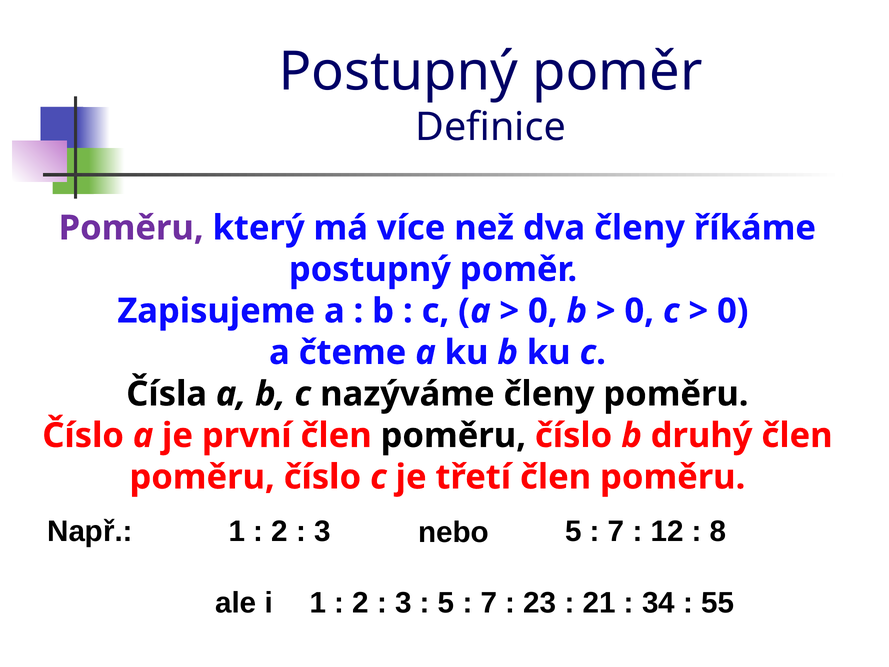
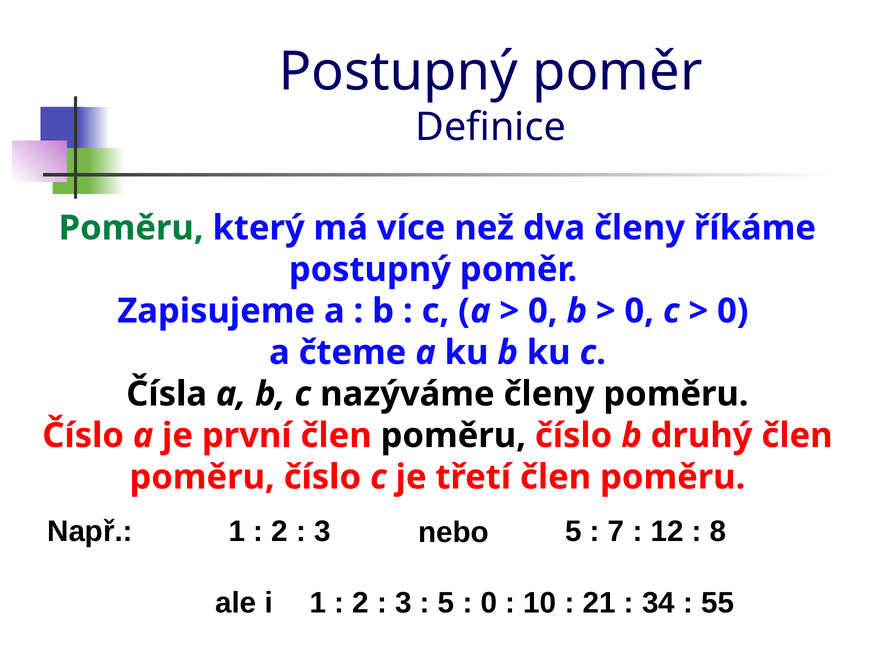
Poměru colour: purple -> green (131, 228)
7: 7 -> 0 (489, 603)
23: 23 -> 10 (540, 603)
